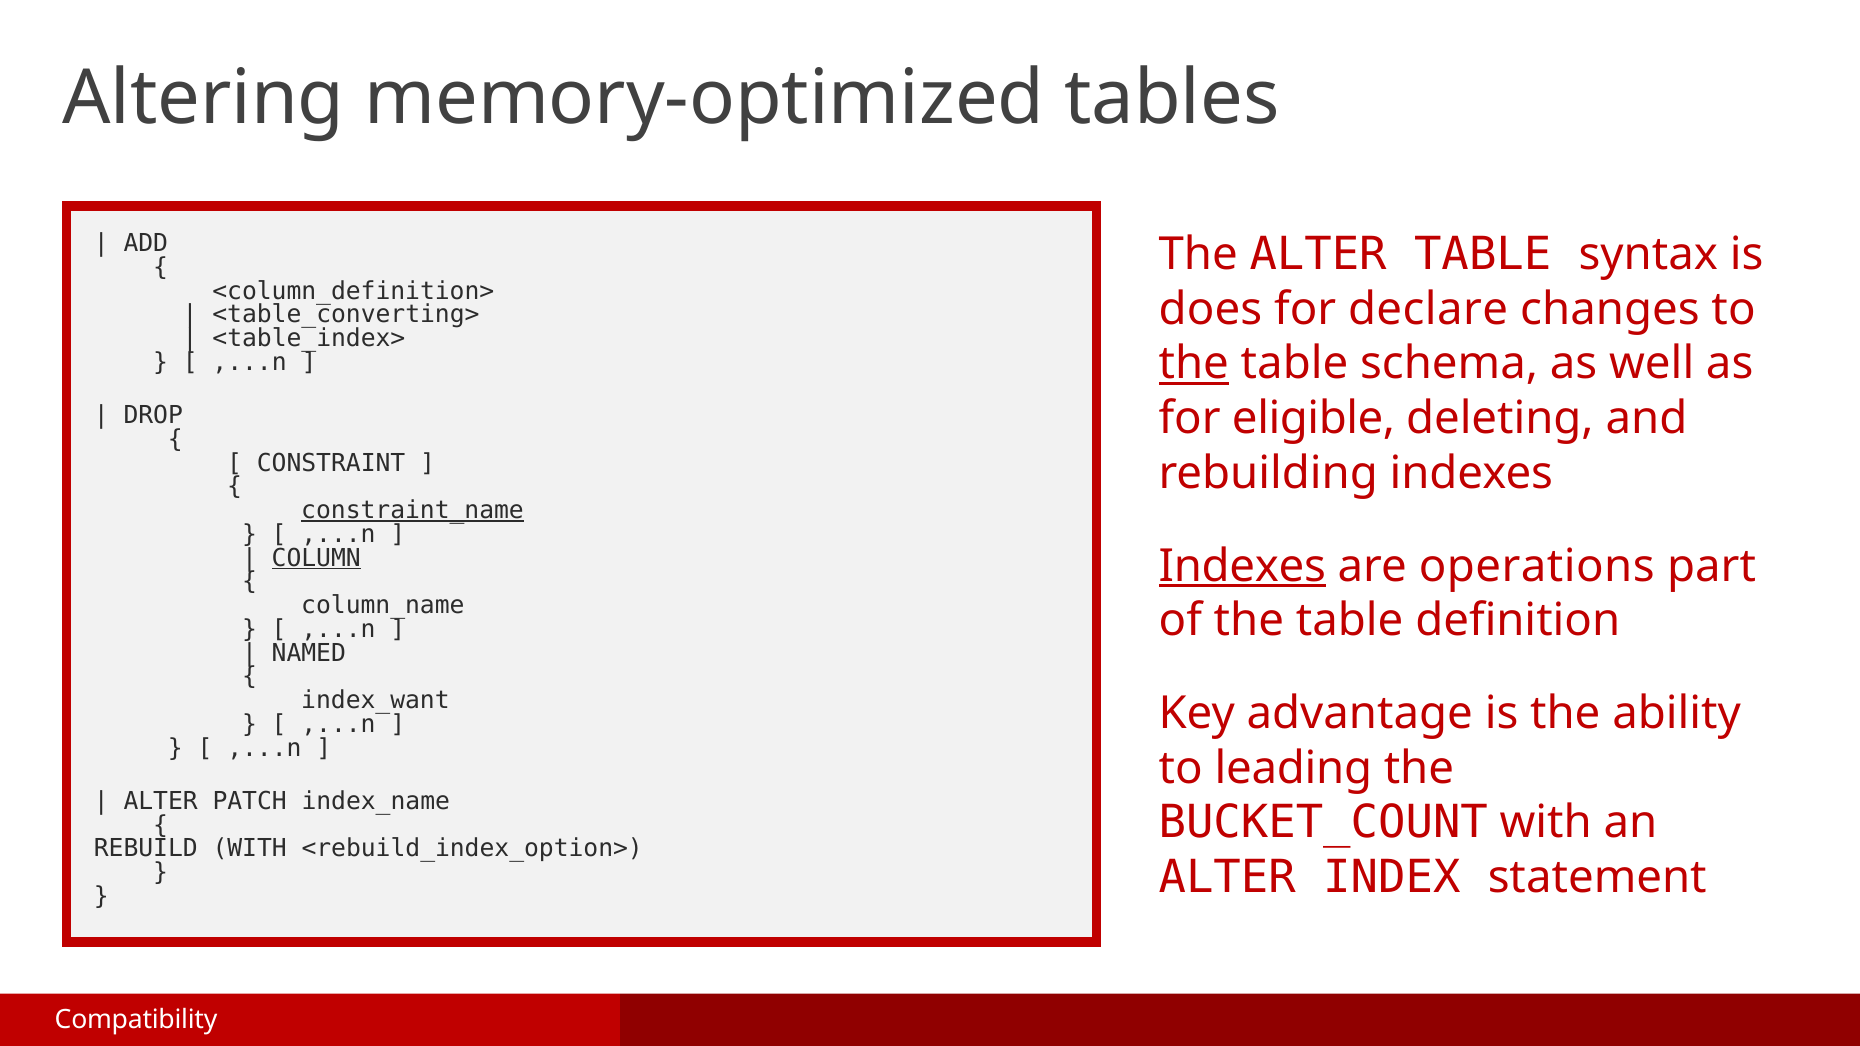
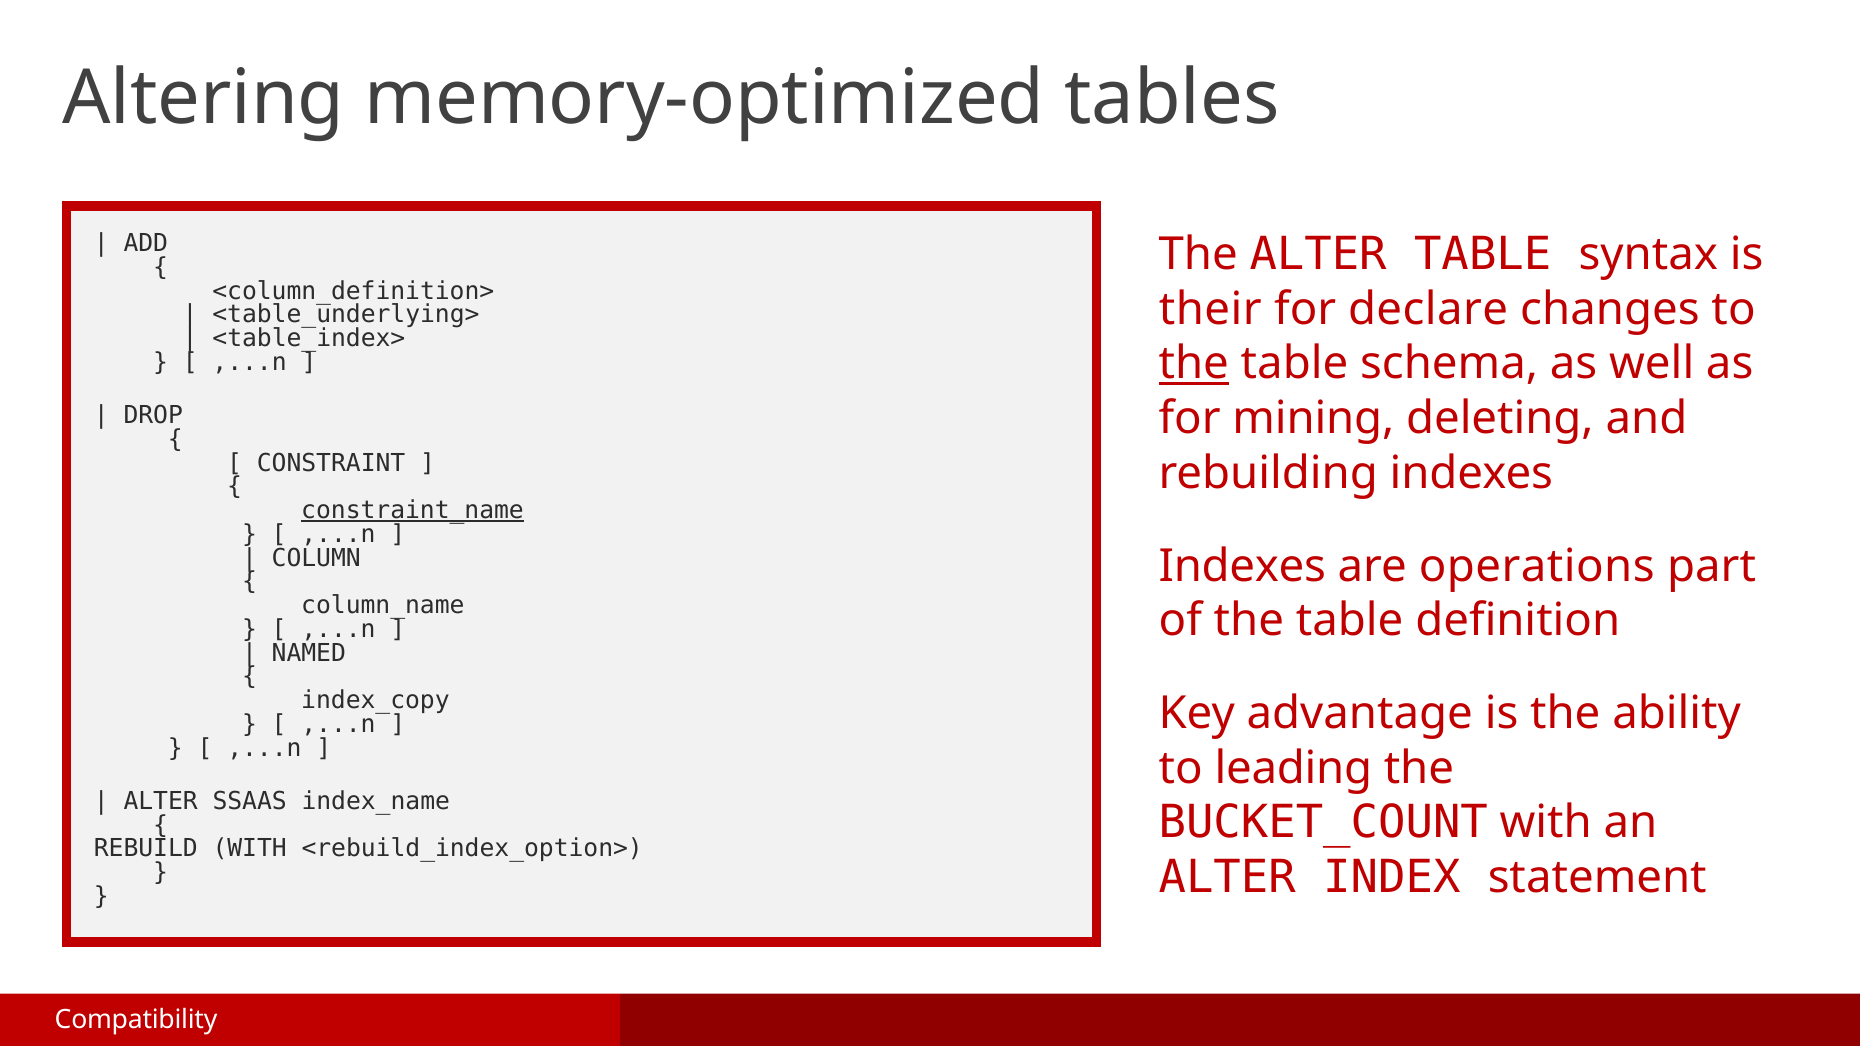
does: does -> their (1210, 309)
<table_converting>: <table_converting> -> <table_underlying> (346, 315)
eligible: eligible -> mining (1313, 419)
COLUMN underline: present -> none (316, 558)
Indexes underline: present -> none (1242, 566)
index_want: index_want -> index_copy (375, 701)
PATCH: PATCH -> SSAAS (250, 801)
